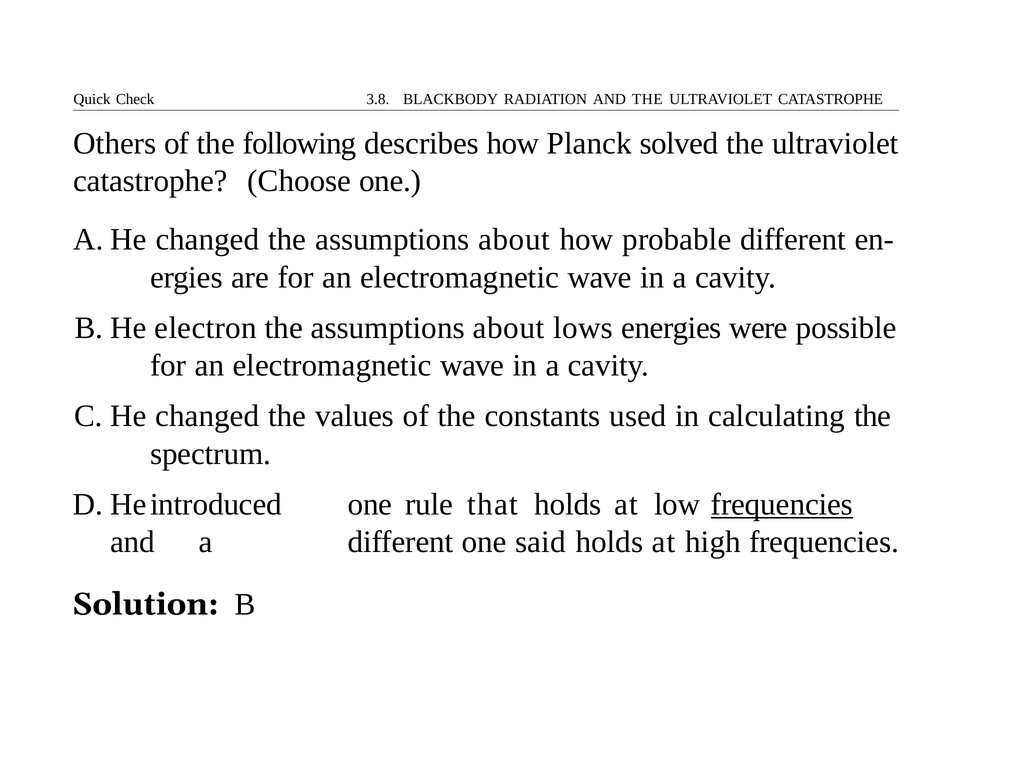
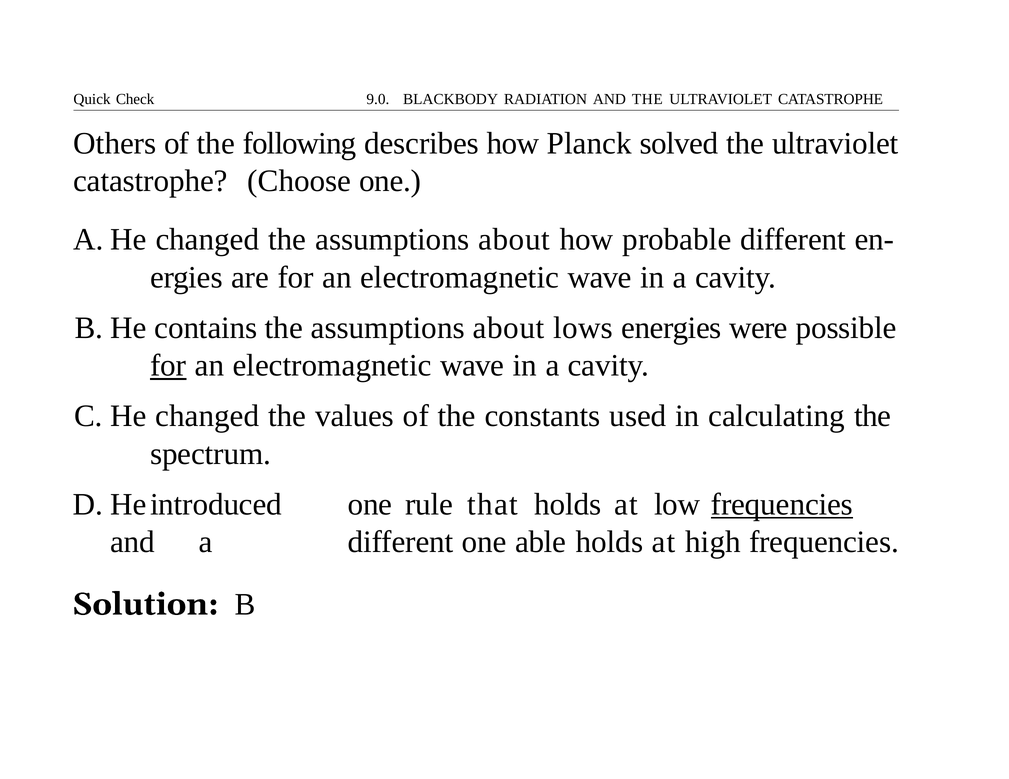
3.8: 3.8 -> 9.0 (378, 100)
electron: electron -> contains (206, 328)
for underline: none -> present (168, 366)
said: said -> able (541, 543)
